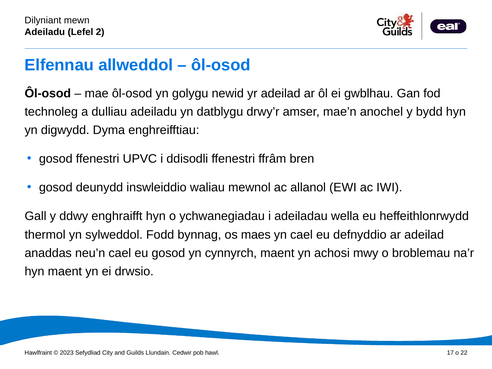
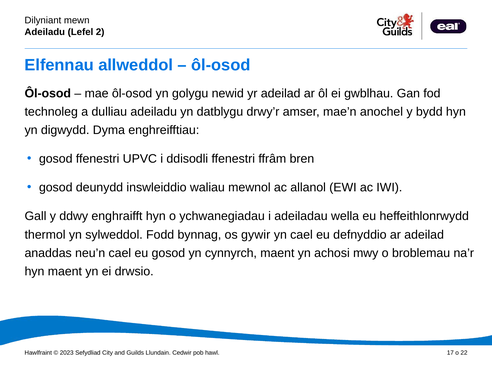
maes: maes -> gywir (256, 235)
